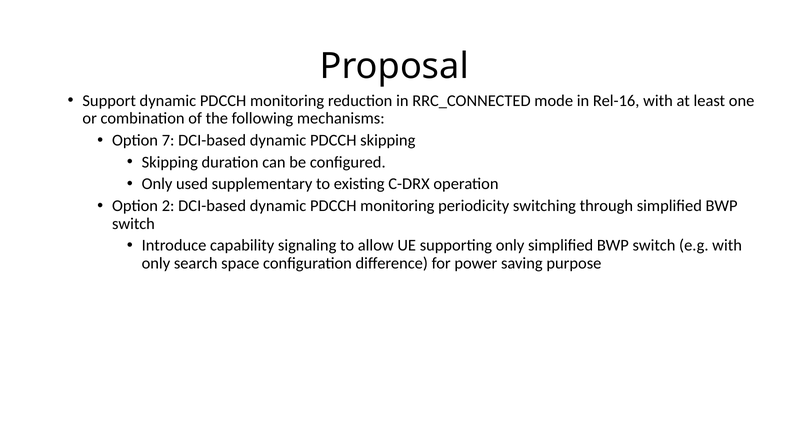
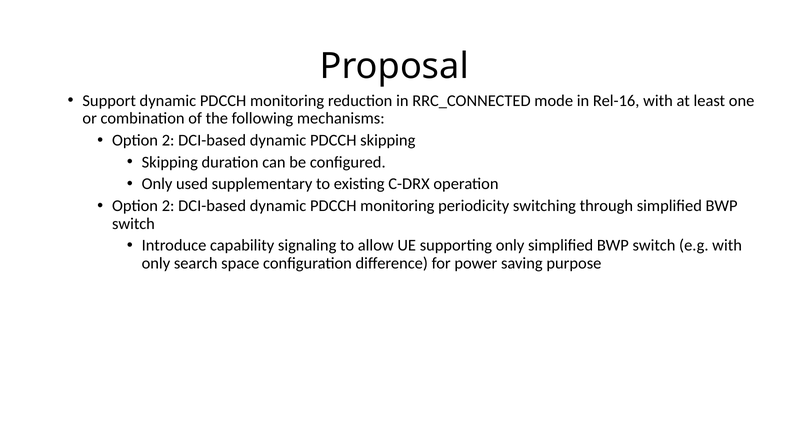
7: 7 -> 2 (168, 140)
